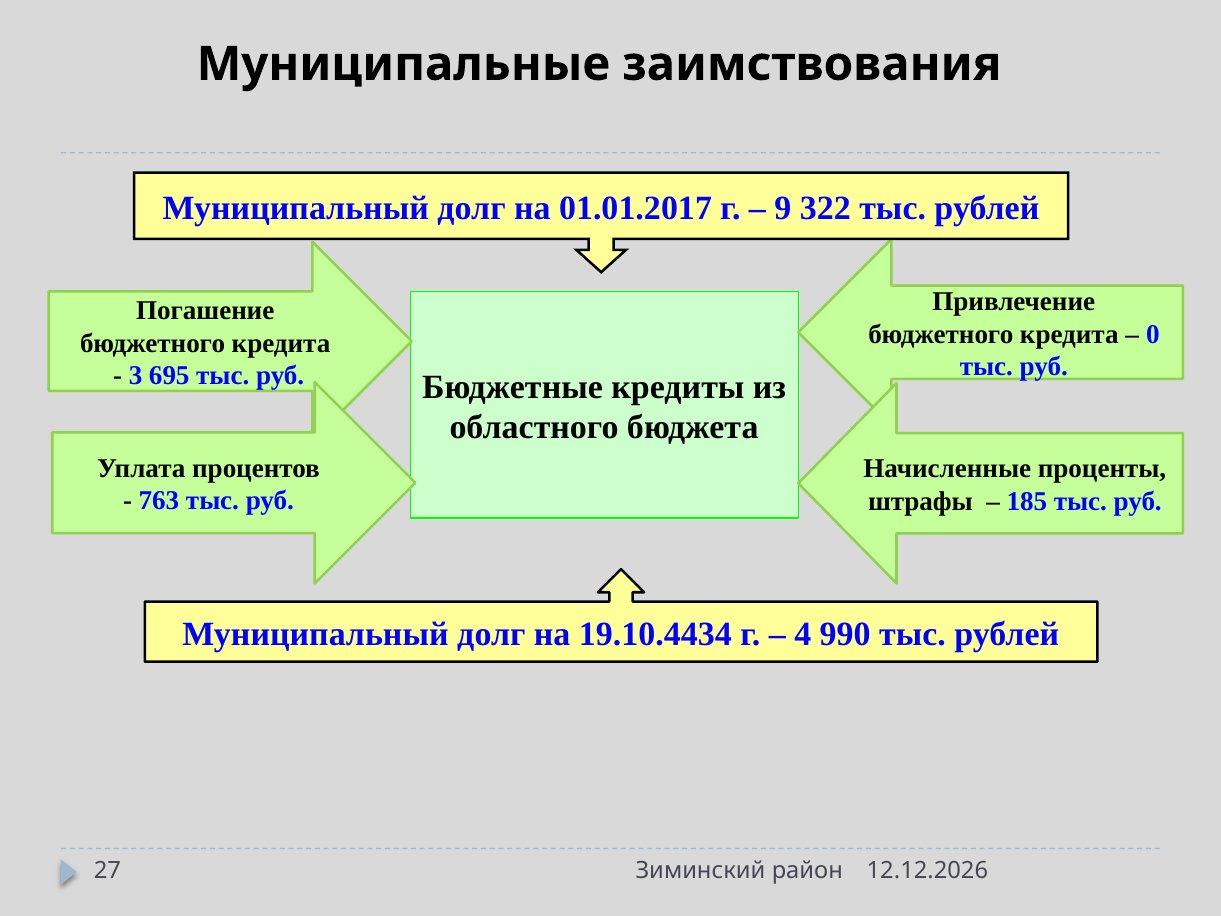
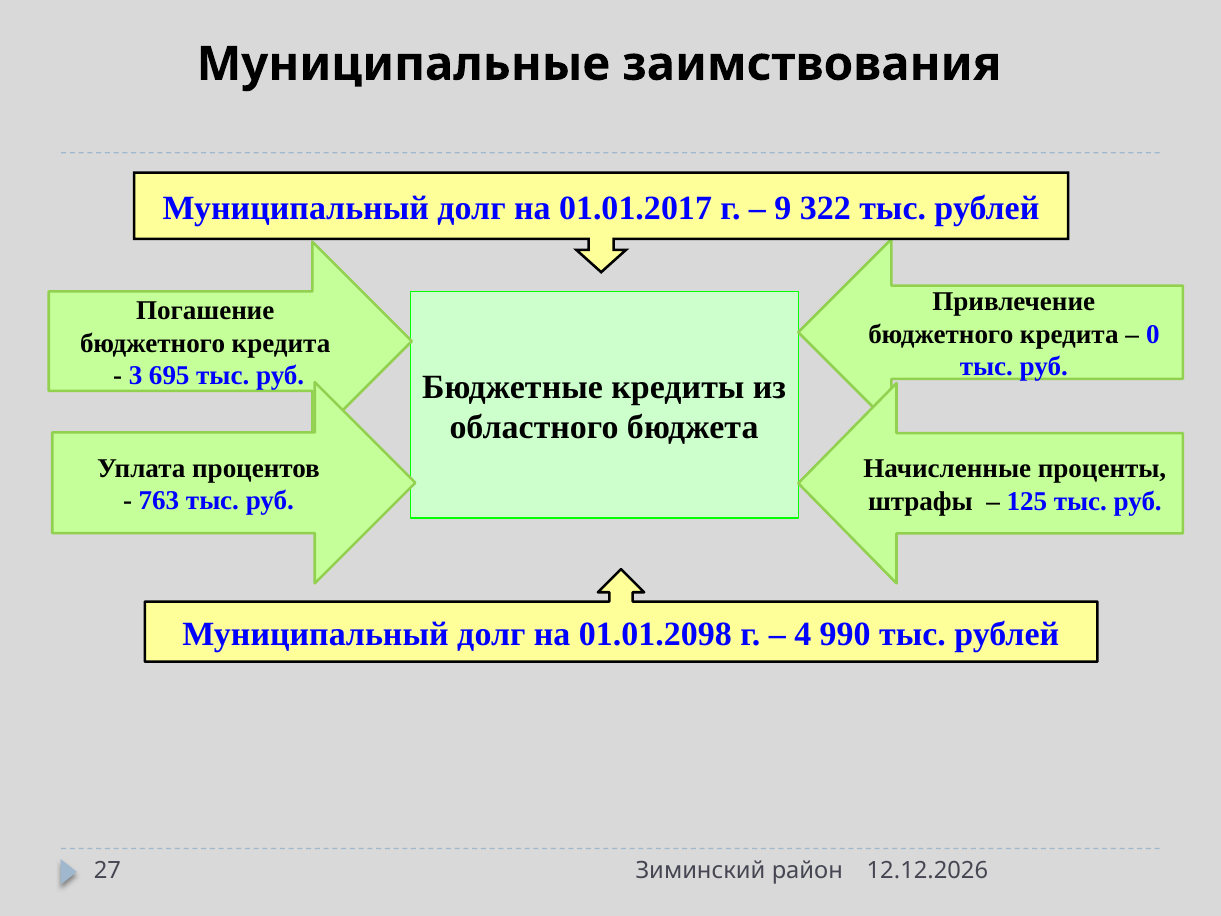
185: 185 -> 125 (1027, 501)
19.10.4434: 19.10.4434 -> 01.01.2098 (655, 634)
